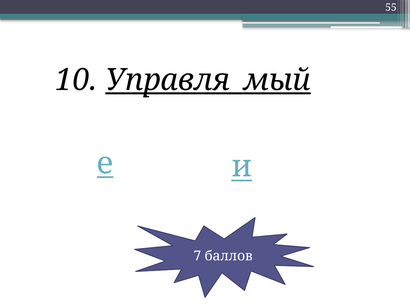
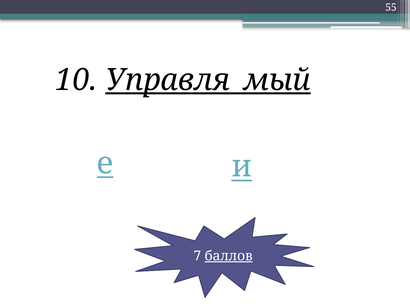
баллов underline: none -> present (229, 256)
